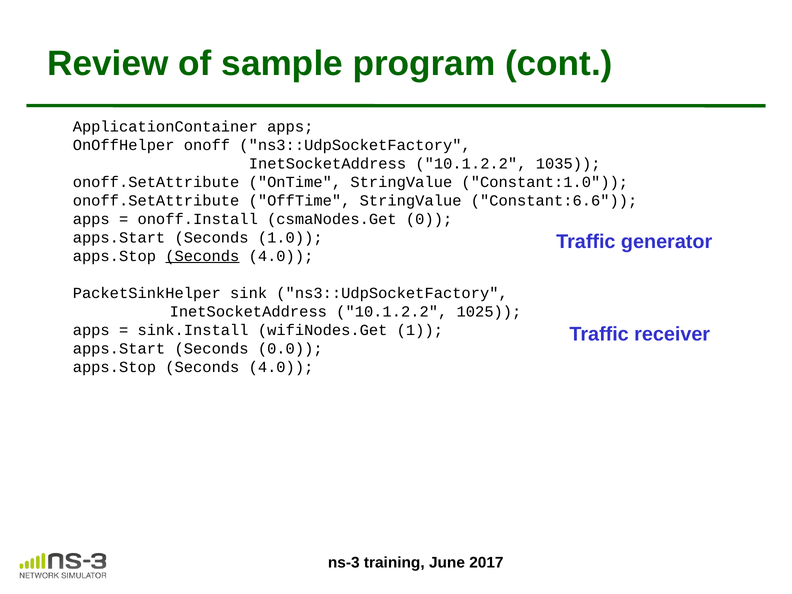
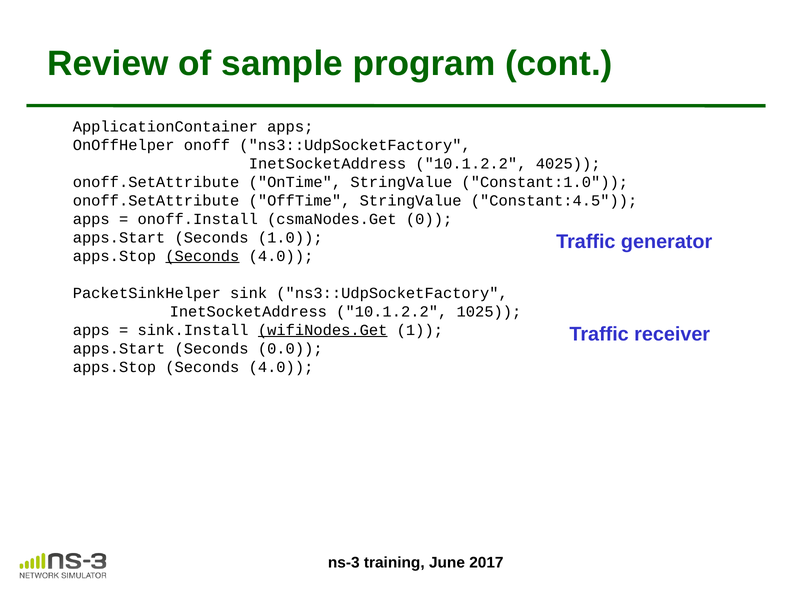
1035: 1035 -> 4025 (568, 164)
Constant:6.6: Constant:6.6 -> Constant:4.5 (554, 201)
wifiNodes.Get underline: none -> present (323, 330)
